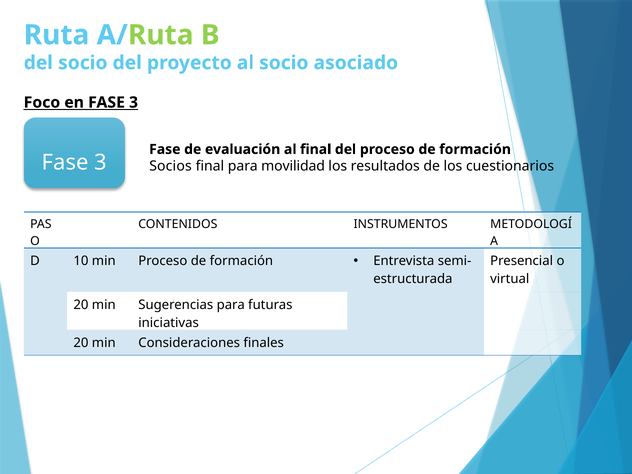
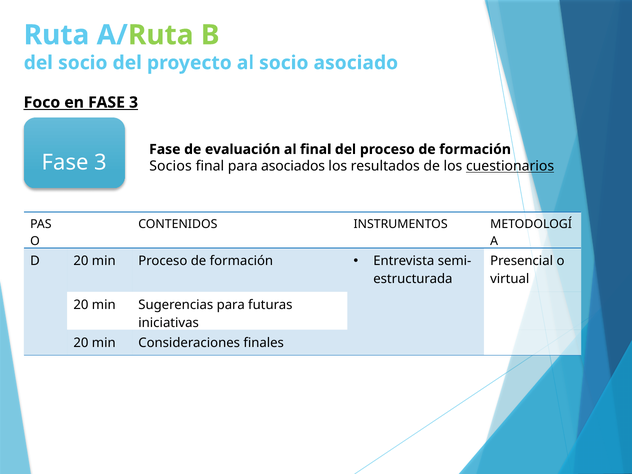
movilidad: movilidad -> asociados (293, 166)
cuestionarios underline: none -> present (510, 166)
D 10: 10 -> 20 (81, 261)
